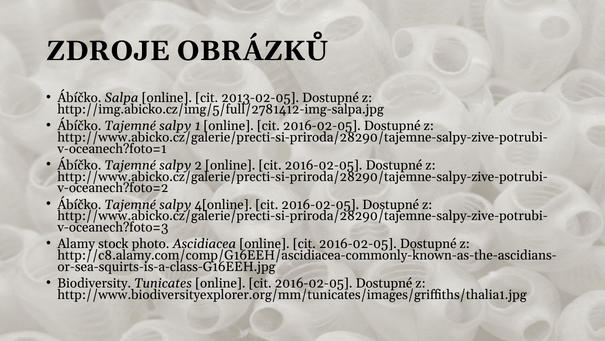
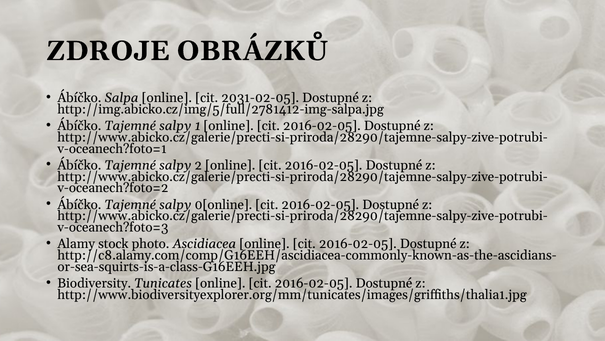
2013-02-05: 2013-02-05 -> 2031-02-05 (260, 98)
4[online: 4[online -> 0[online (223, 204)
